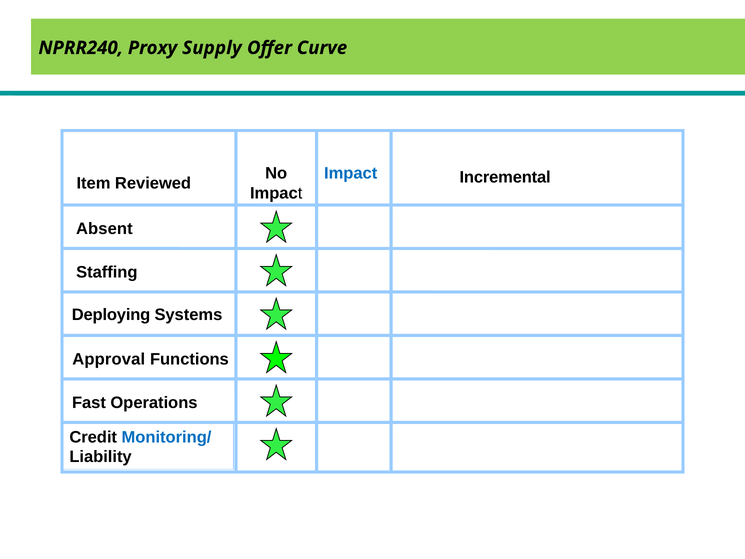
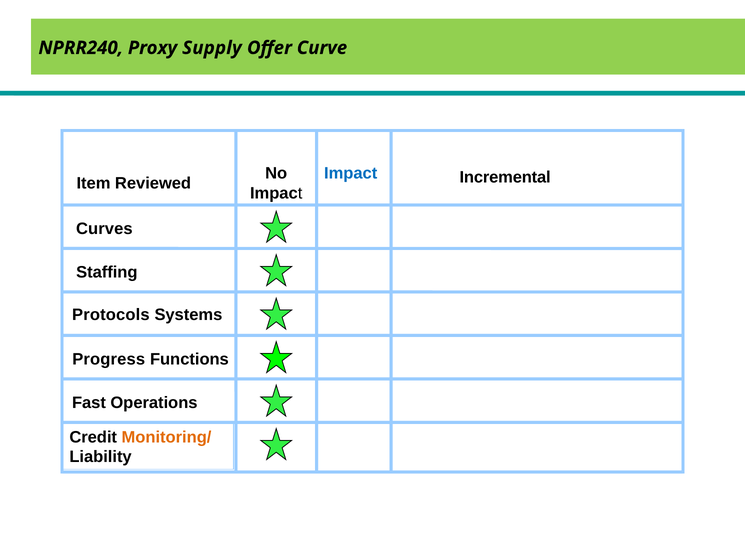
Absent: Absent -> Curves (104, 229)
Deploying: Deploying -> Protocols (111, 315)
Approval: Approval -> Progress (109, 359)
Monitoring/ colour: blue -> orange (167, 437)
